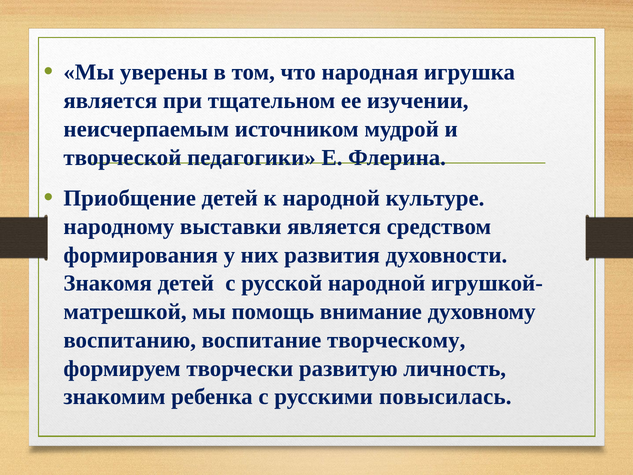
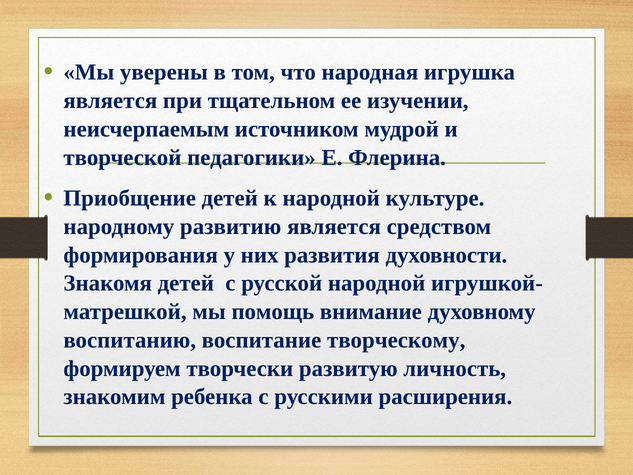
выставки: выставки -> развитию (231, 226)
повысилась: повысилась -> расширения (445, 397)
